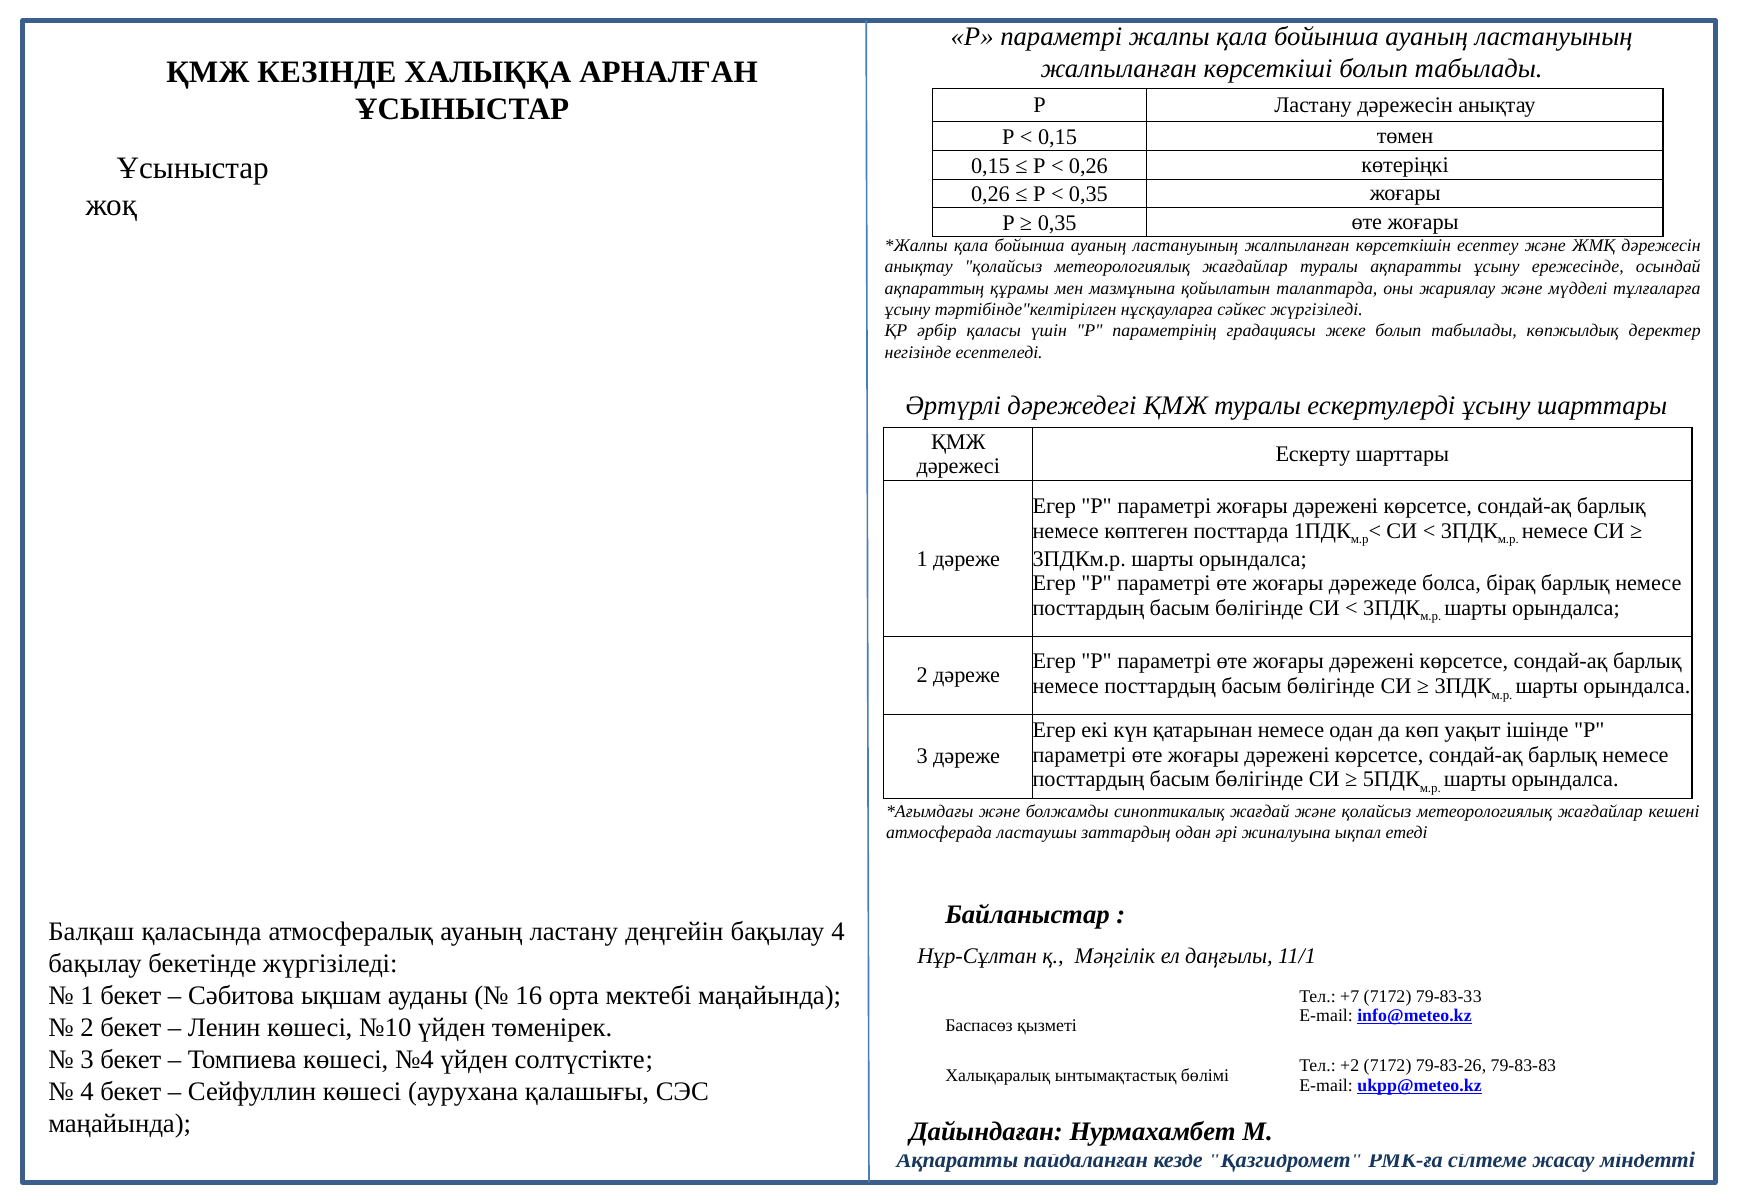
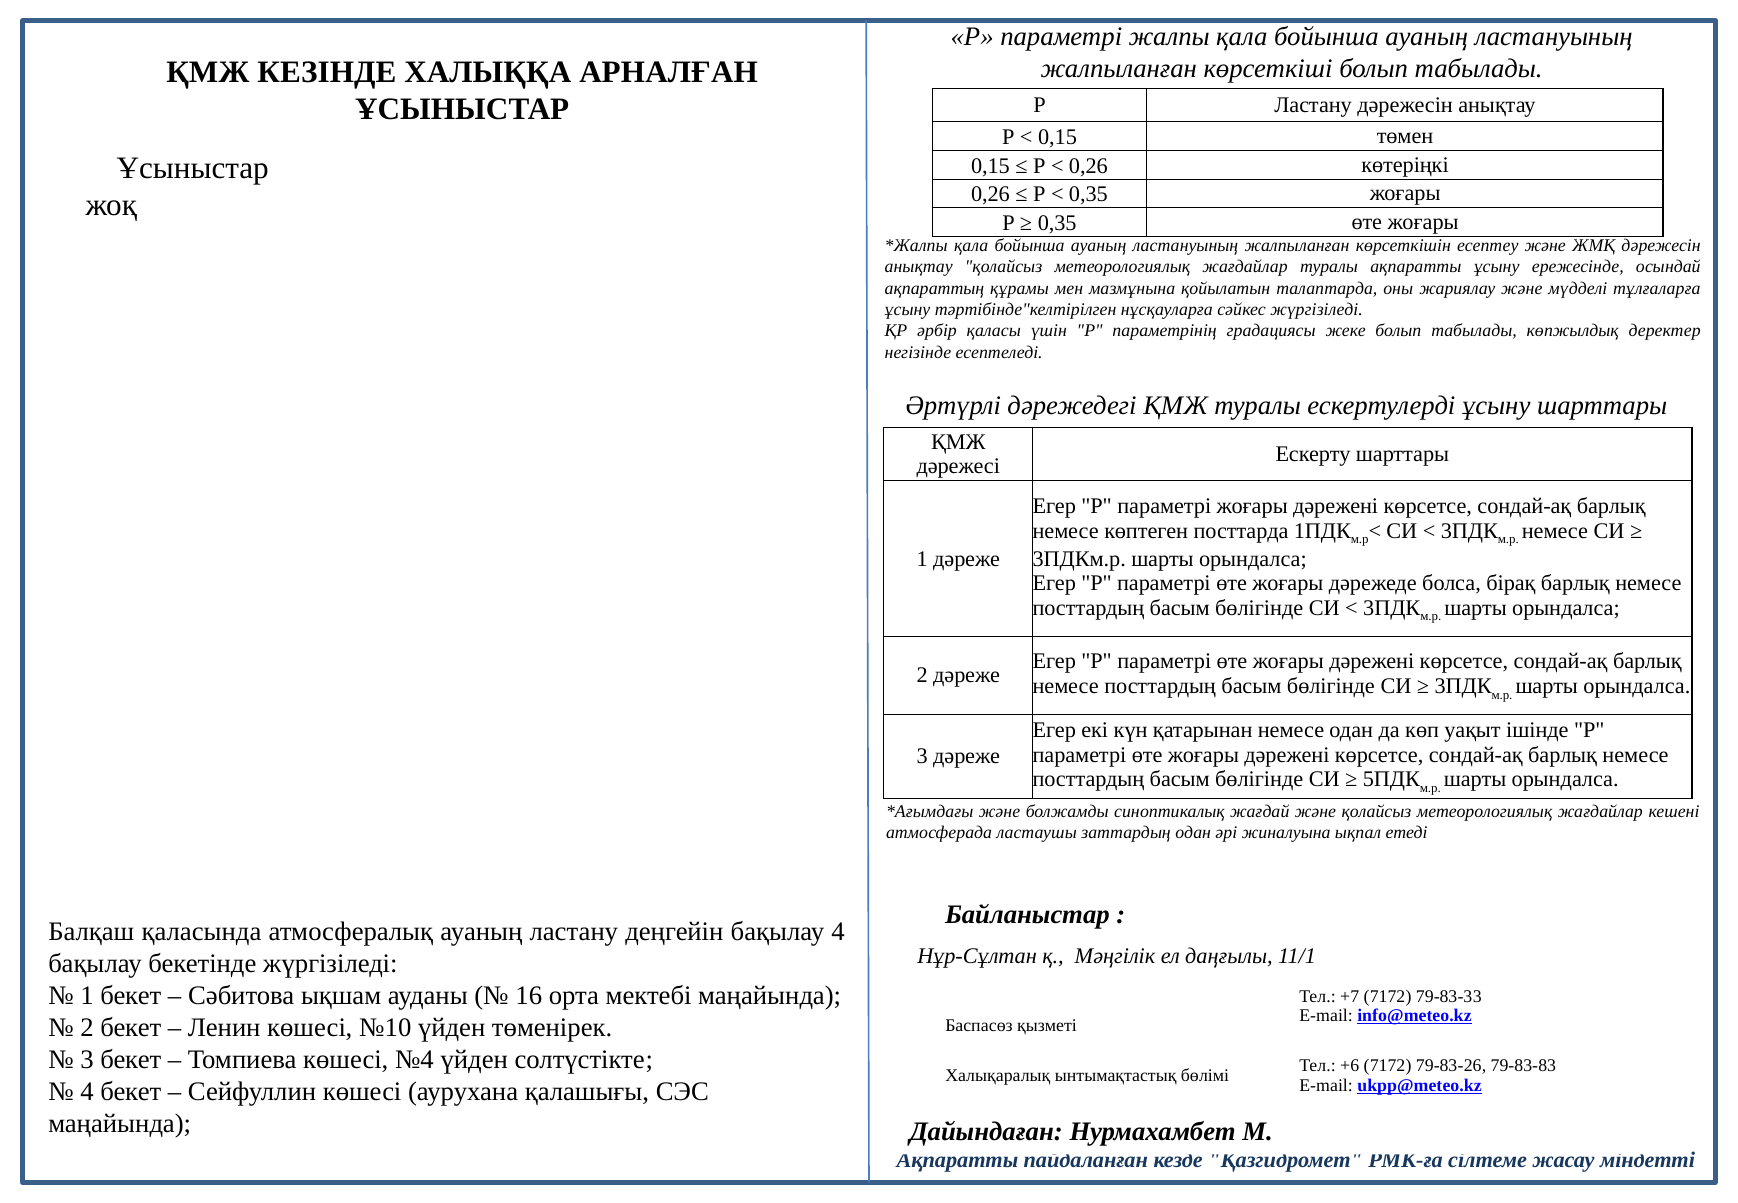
+2: +2 -> +6 (1350, 1066)
